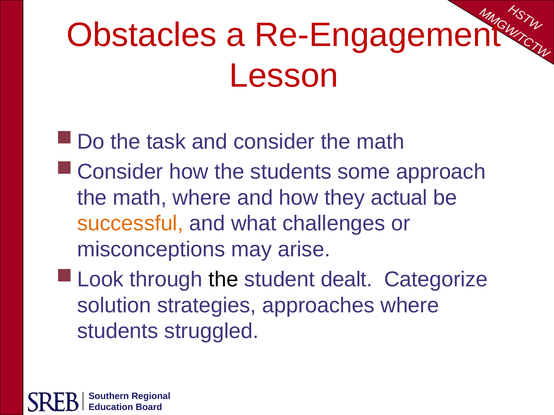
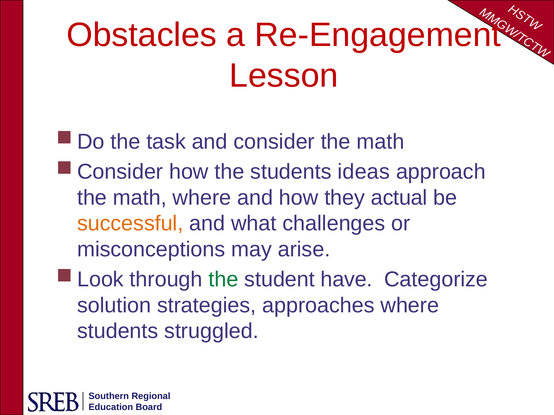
some: some -> ideas (364, 172)
the colour: black -> green (223, 280)
dealt: dealt -> have (347, 280)
